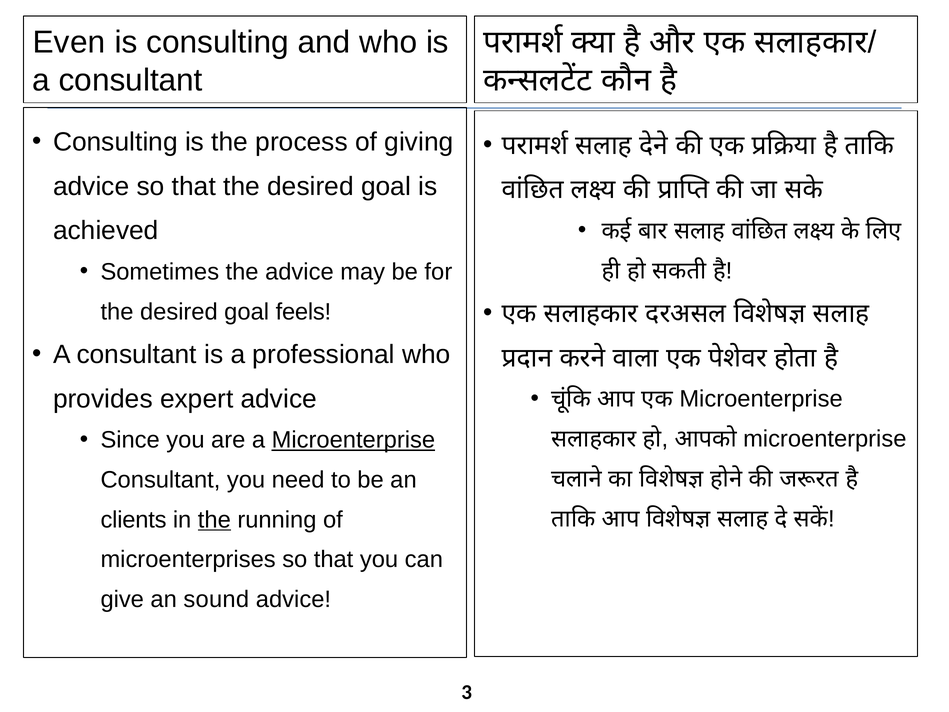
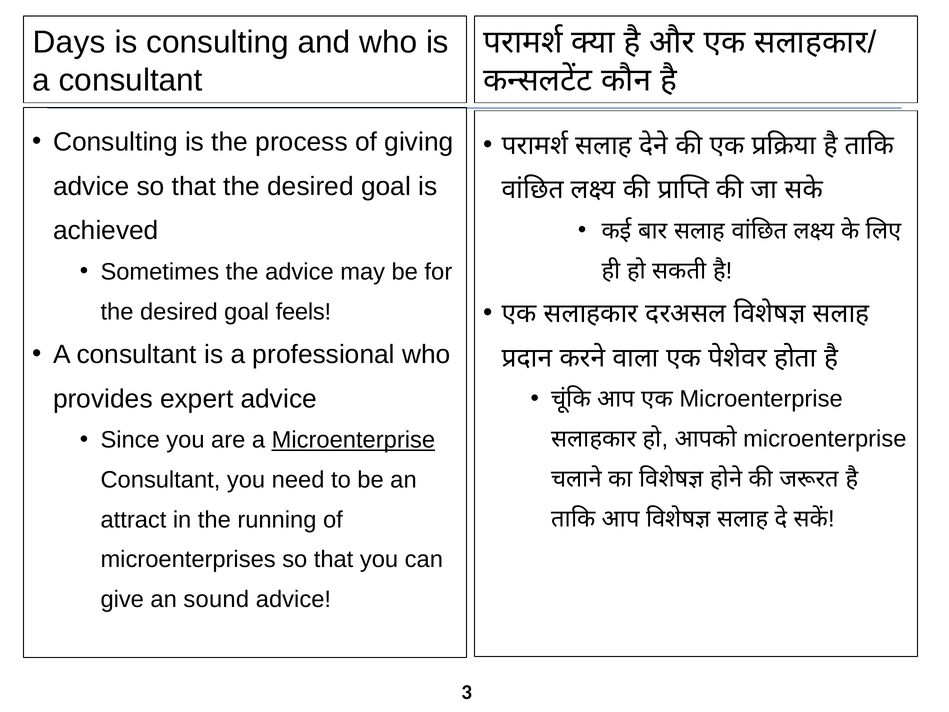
Even: Even -> Days (69, 42)
clients: clients -> attract (133, 520)
the underline: present -> none (214, 520)
